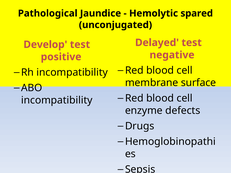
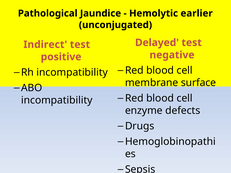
spared: spared -> earlier (197, 13)
Develop: Develop -> Indirect (45, 45)
